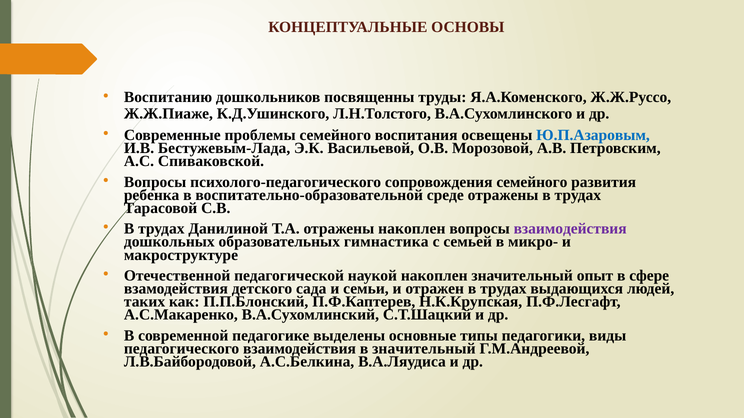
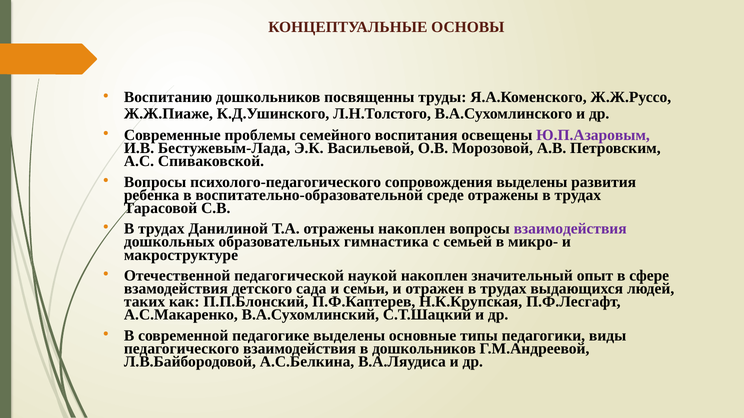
Ю.П.Азаровым colour: blue -> purple (593, 135)
сопровождения семейного: семейного -> выделены (532, 182)
в значительный: значительный -> дошкольников (424, 349)
